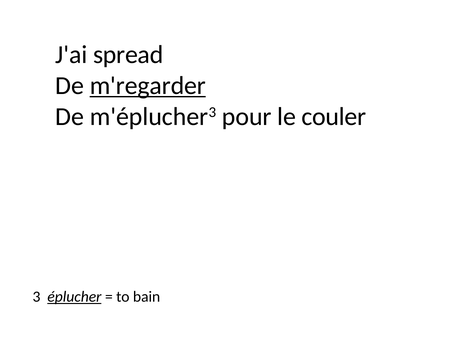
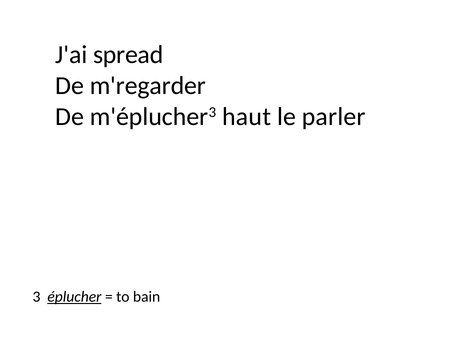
m'regarder underline: present -> none (148, 86)
pour: pour -> haut (247, 117)
couler: couler -> parler (334, 117)
